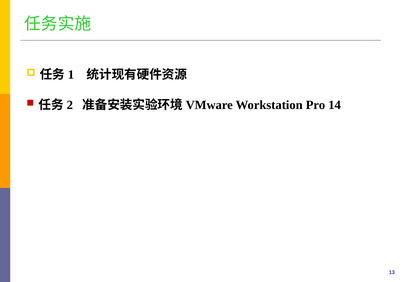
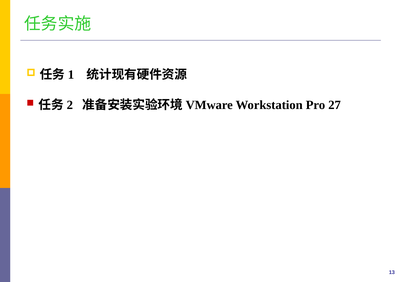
14: 14 -> 27 (335, 105)
